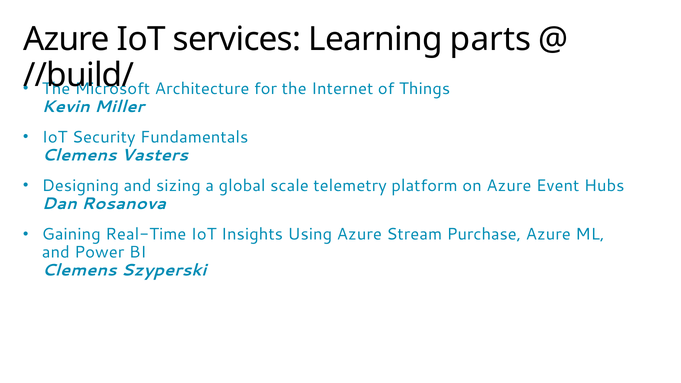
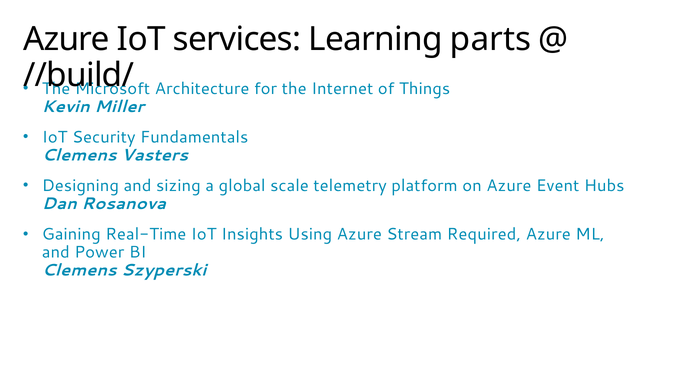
Purchase: Purchase -> Required (484, 234)
